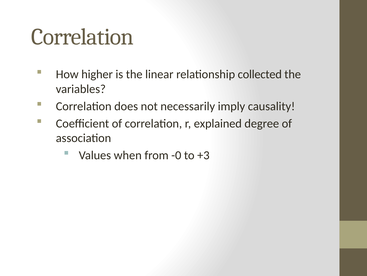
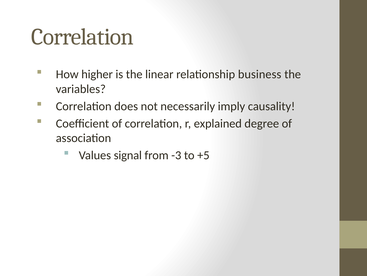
collected: collected -> business (260, 74)
when: when -> signal (128, 155)
-0: -0 -> -3 (176, 155)
+3: +3 -> +5 (203, 155)
